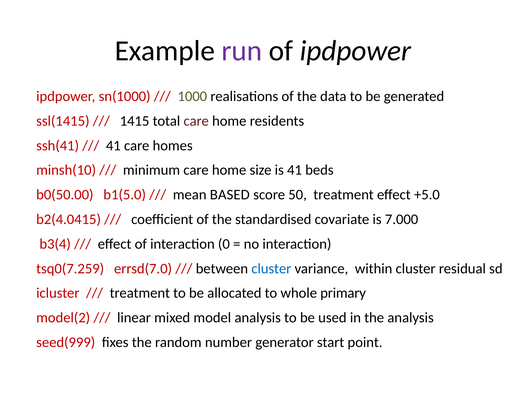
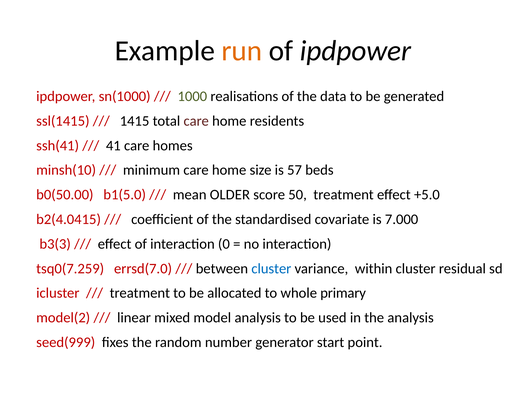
run colour: purple -> orange (242, 51)
is 41: 41 -> 57 (295, 170)
BASED: BASED -> OLDER (230, 194)
b3(4: b3(4 -> b3(3 (55, 244)
